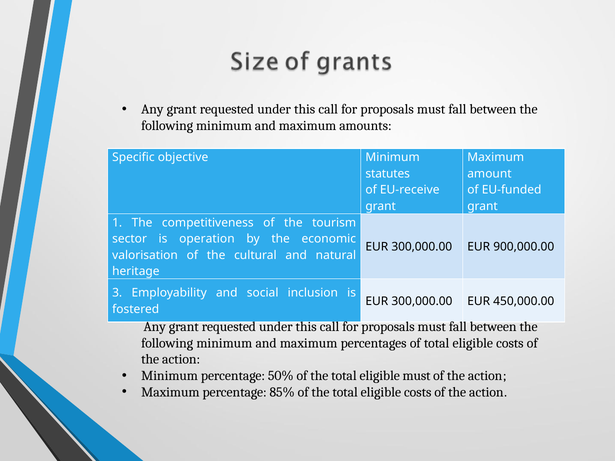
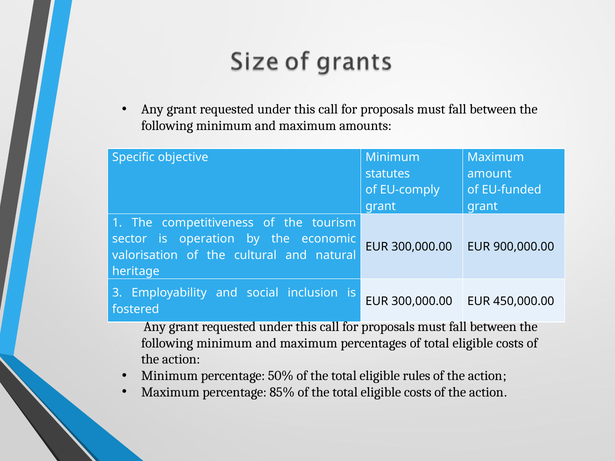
EU-receive: EU-receive -> EU-comply (410, 190)
eligible must: must -> rules (417, 376)
